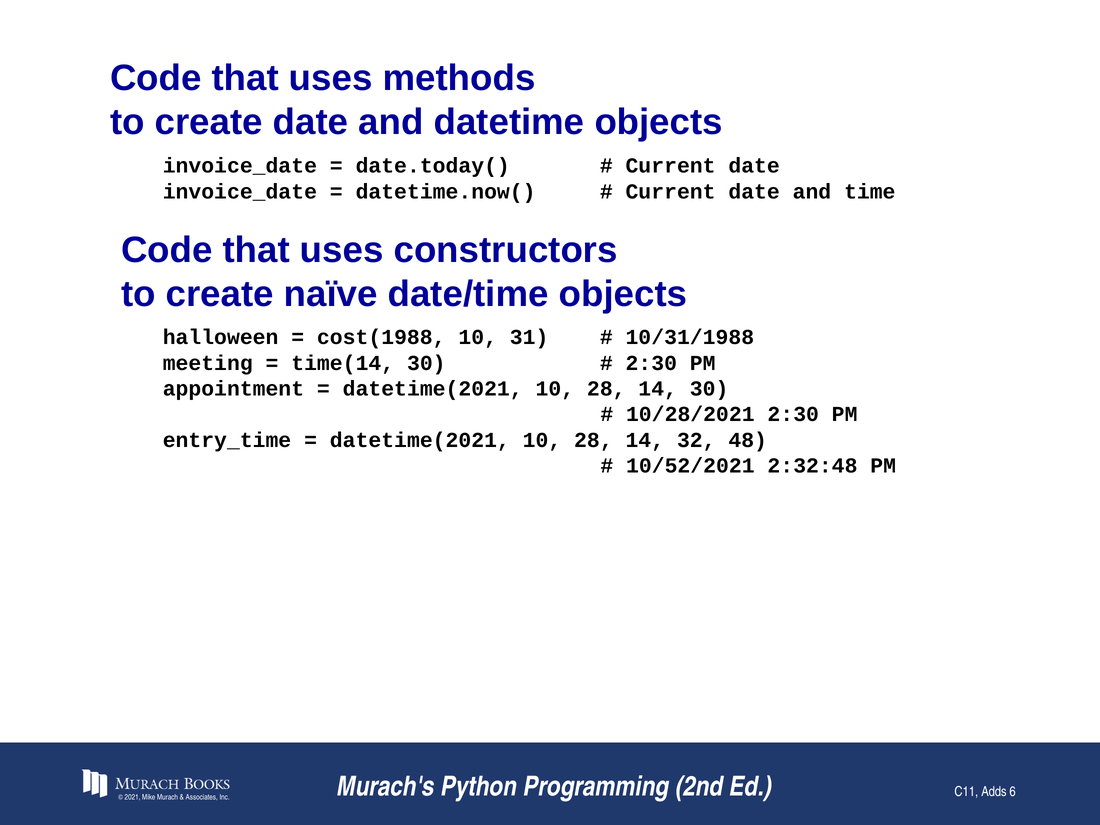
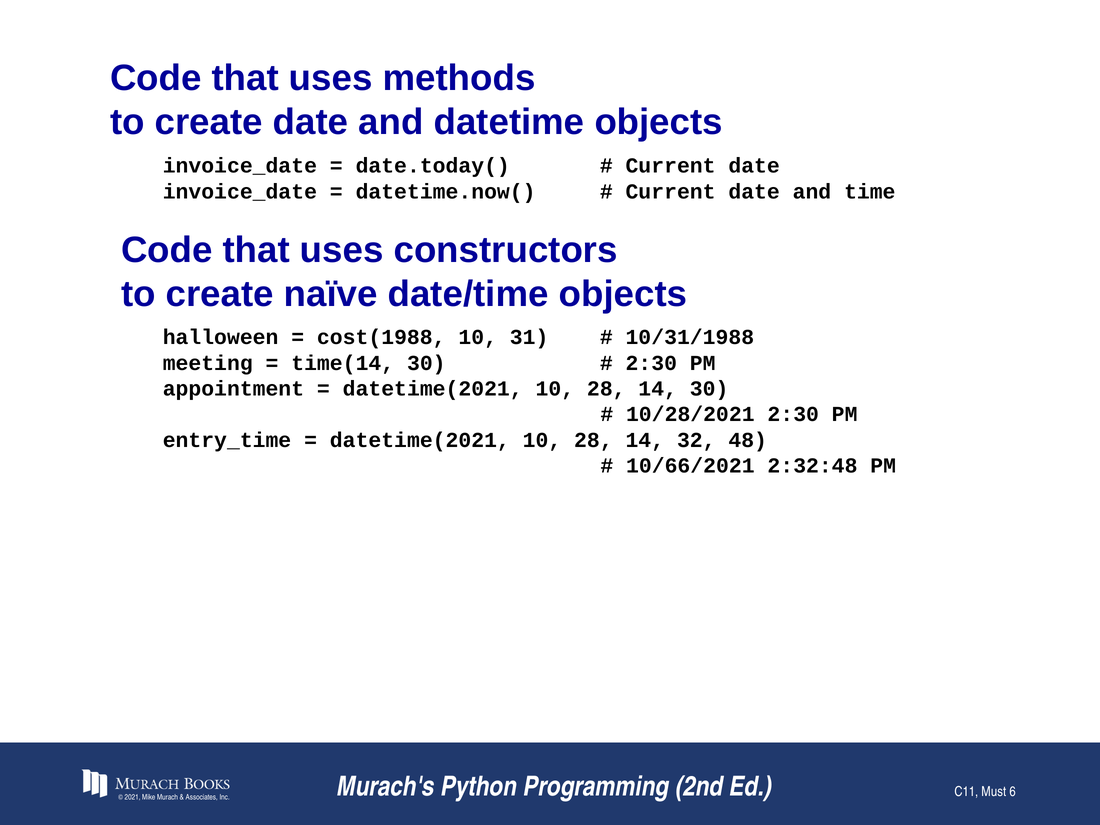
10/52/2021: 10/52/2021 -> 10/66/2021 (690, 466)
Adds: Adds -> Must (994, 791)
